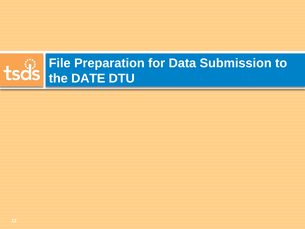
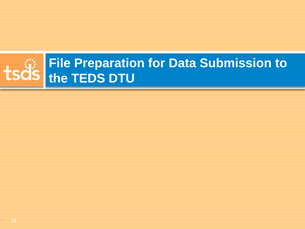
DATE: DATE -> TEDS (88, 78)
